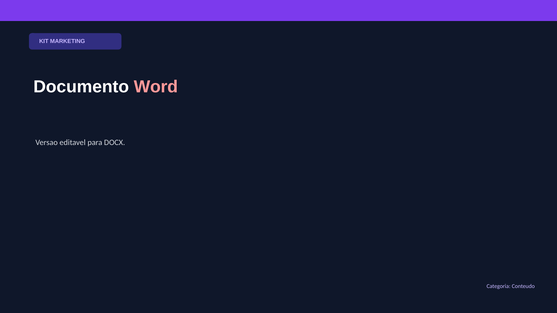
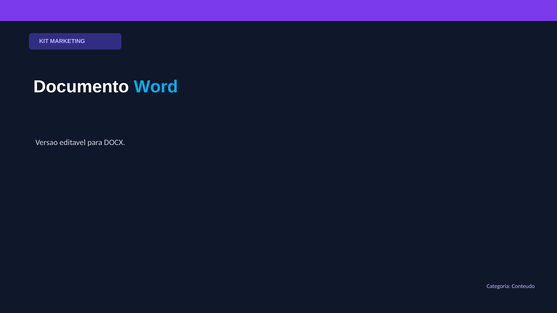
Word colour: pink -> light blue (156, 87)
